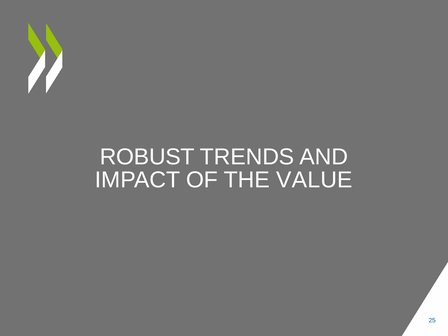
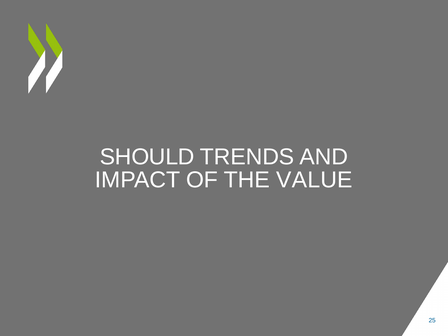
ROBUST: ROBUST -> SHOULD (147, 157)
